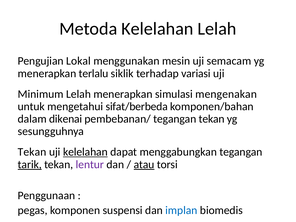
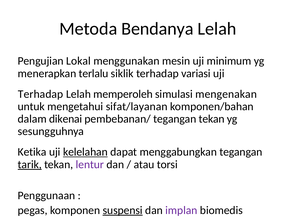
Metoda Kelelahan: Kelelahan -> Bendanya (157, 29)
semacam: semacam -> minimum (229, 61)
Minimum: Minimum -> Terhadap (41, 94)
Lelah menerapkan: menerapkan -> memperoleh (123, 94)
sifat/berbeda: sifat/berbeda -> sifat/layanan (137, 106)
Tekan: Tekan -> Ketika (32, 152)
atau underline: present -> none (144, 164)
suspensi underline: none -> present (123, 210)
implan colour: blue -> purple (181, 210)
